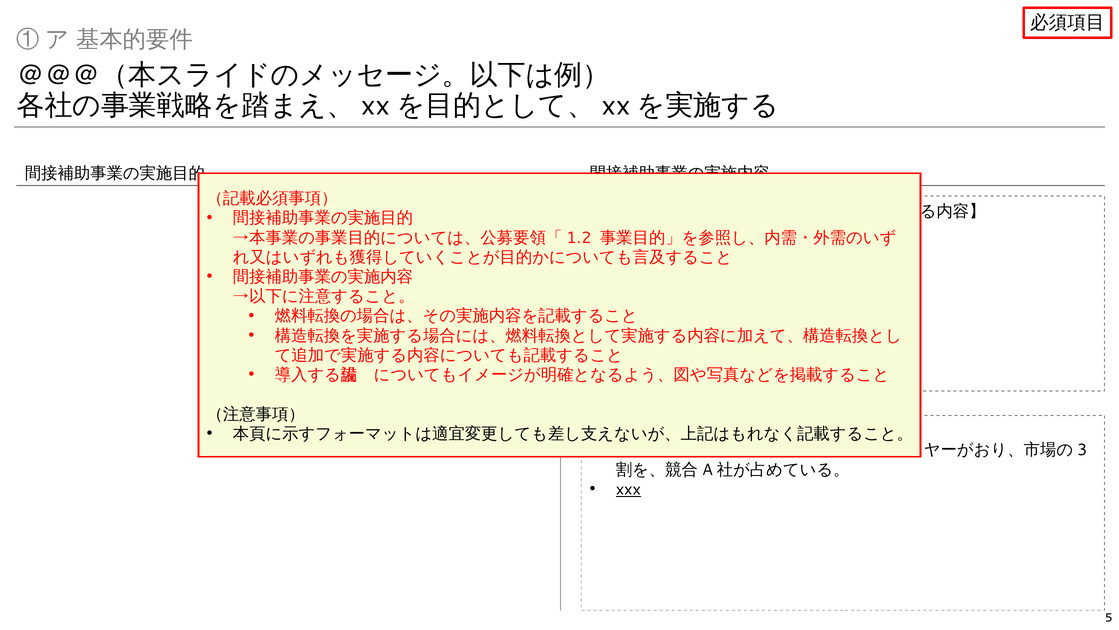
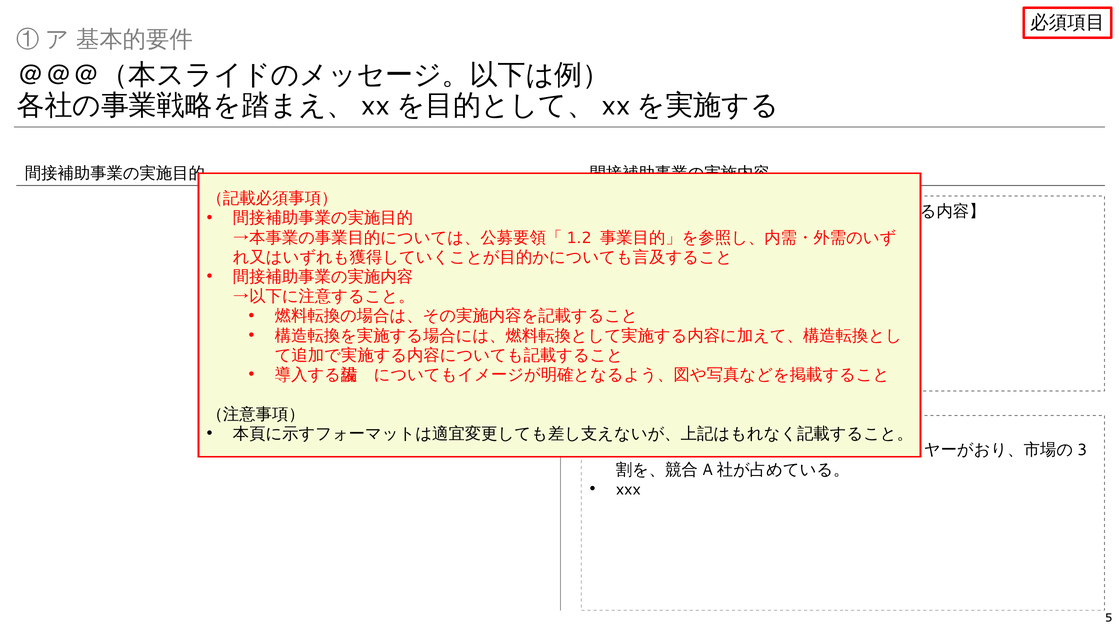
xxx underline: present -> none (628, 489)
